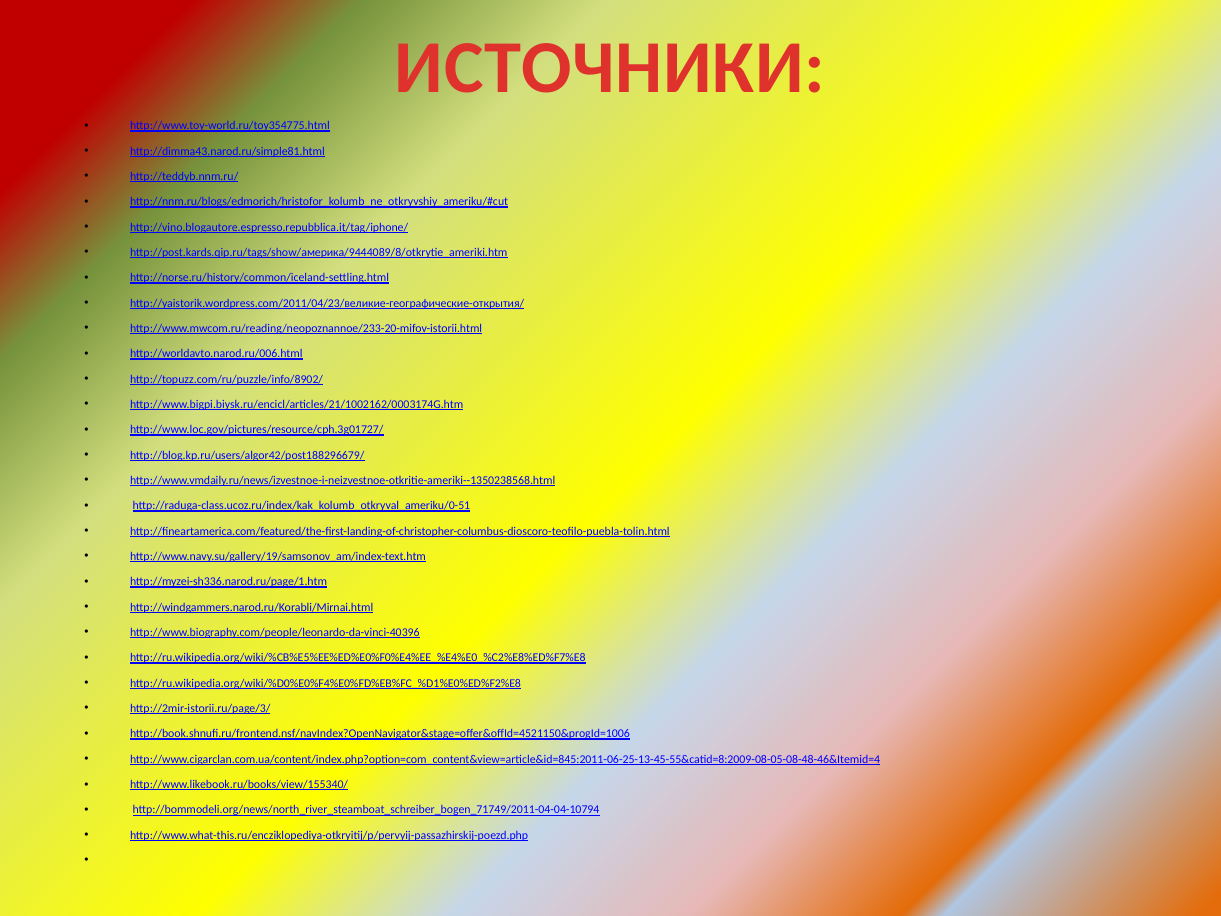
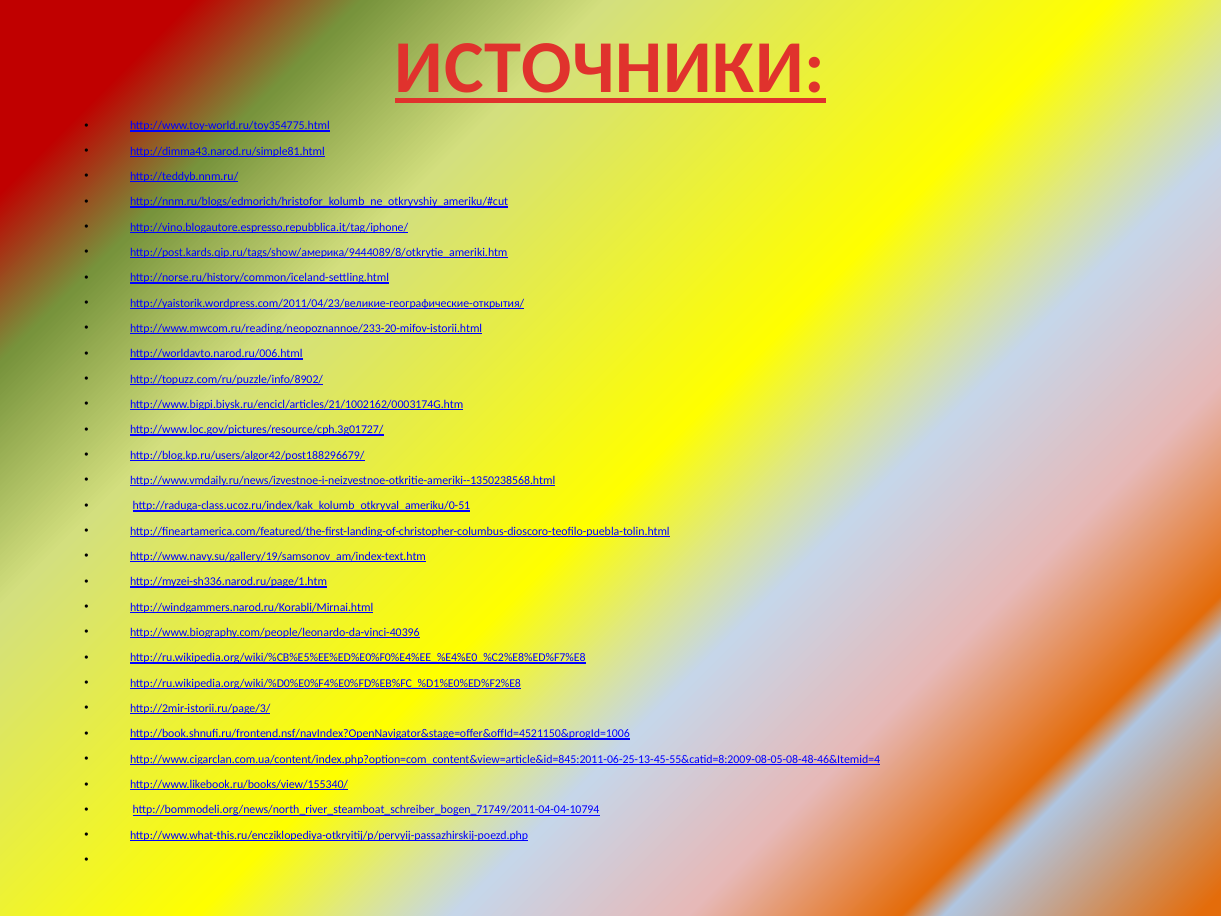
ИСТОЧНИКИ underline: none -> present (610, 68)
